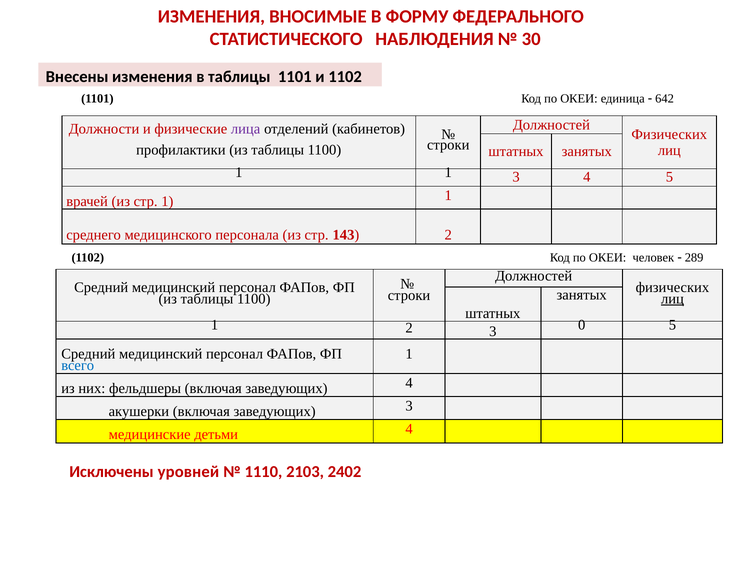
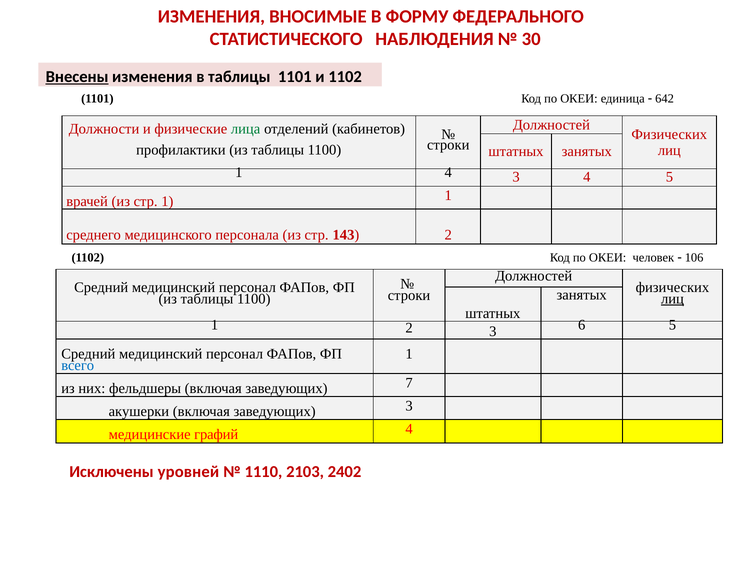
Внесены underline: none -> present (77, 77)
лица colour: purple -> green (246, 129)
1: 1 -> 4 (448, 172)
289: 289 -> 106 (694, 258)
0: 0 -> 6 (582, 325)
заведующих 4: 4 -> 7 (409, 383)
детьми: детьми -> графий (216, 434)
